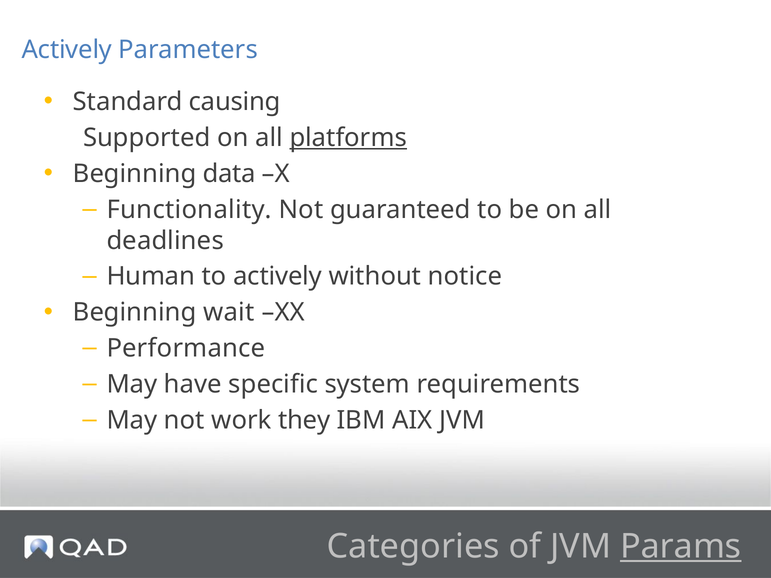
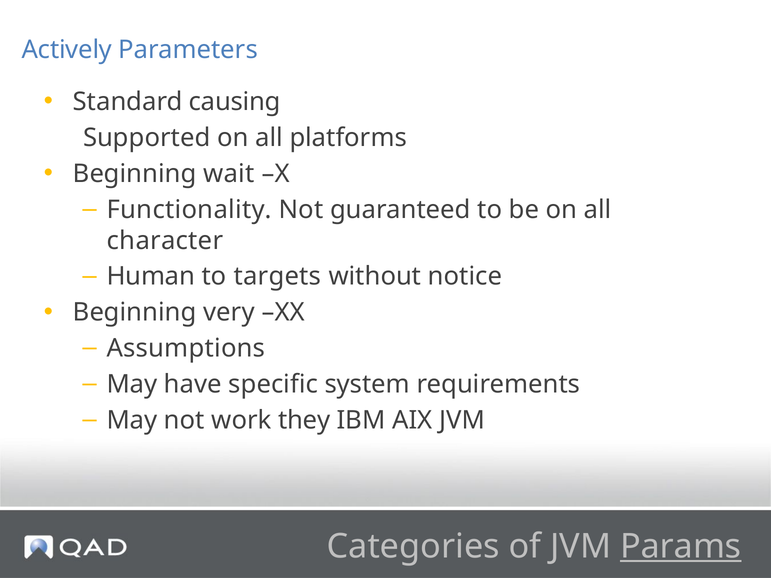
platforms underline: present -> none (348, 138)
data: data -> wait (229, 174)
deadlines: deadlines -> character (165, 241)
to actively: actively -> targets (277, 277)
wait: wait -> very (229, 313)
Performance: Performance -> Assumptions (186, 349)
